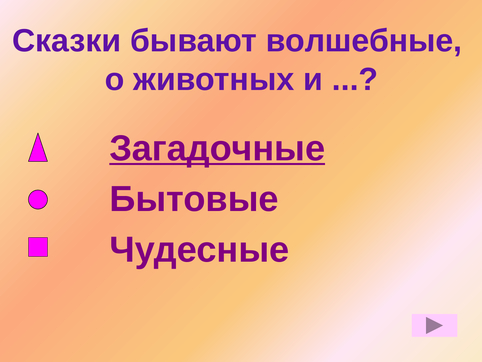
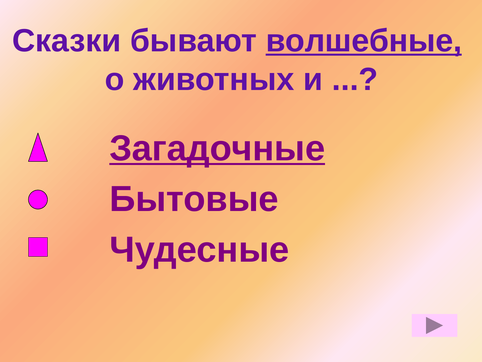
волшебные underline: none -> present (364, 41)
